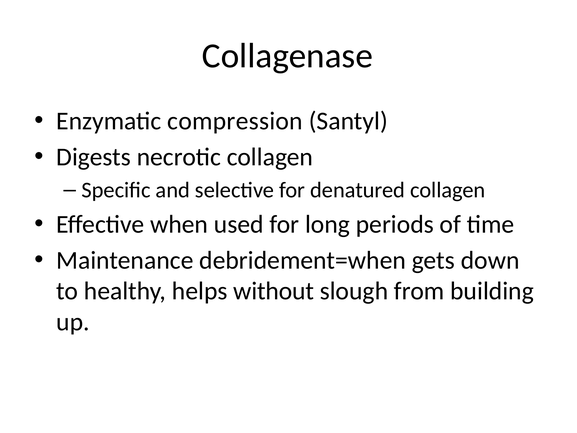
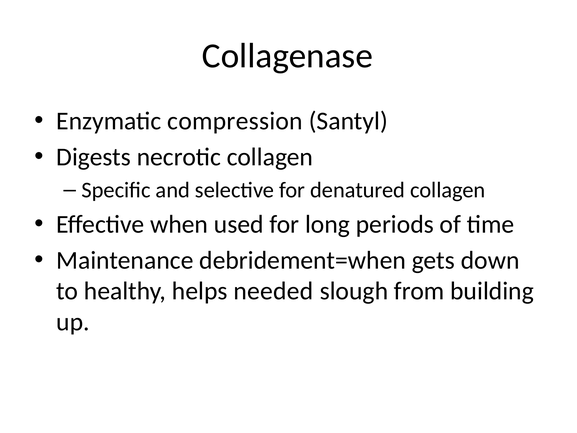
without: without -> needed (273, 291)
